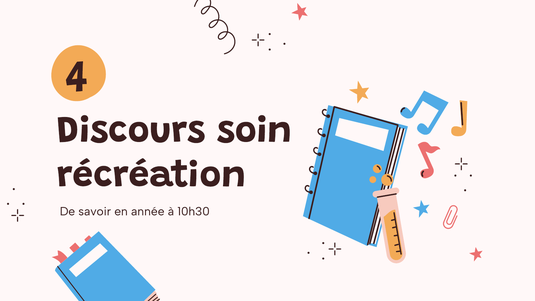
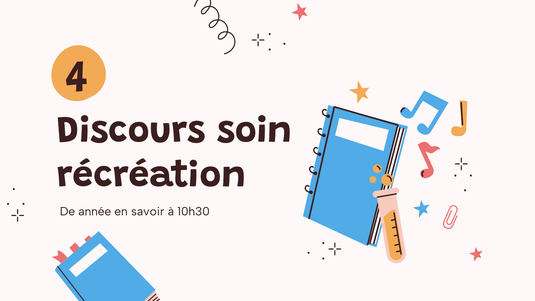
savoir: savoir -> année (95, 212)
année: année -> savoir (148, 212)
